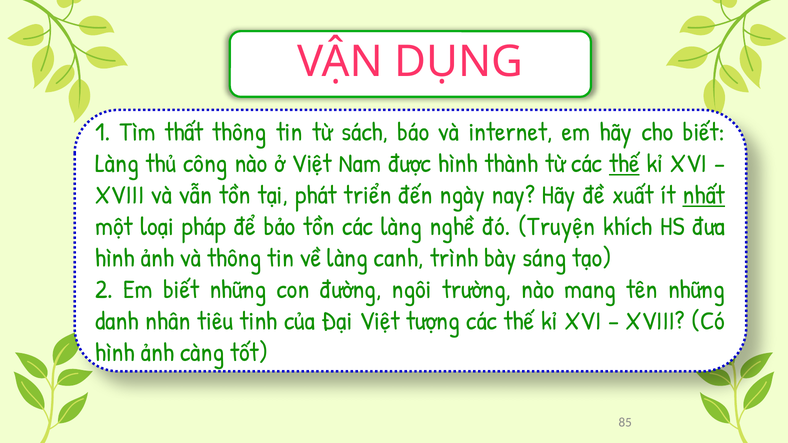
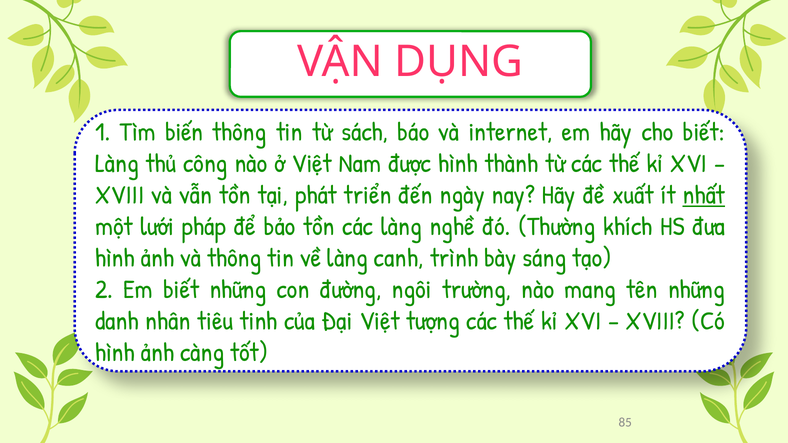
thất: thất -> biến (184, 132)
thế underline: present -> none (624, 164)
loại: loại -> lưới (157, 227)
Truyện: Truyện -> Thường (557, 227)
